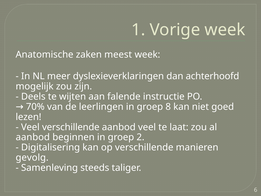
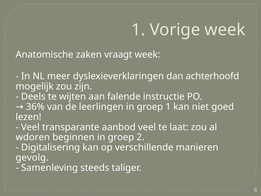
meest: meest -> vraagt (118, 55)
70%: 70% -> 36% (35, 107)
groep 8: 8 -> 1 (168, 107)
Veel verschillende: verschillende -> transparante (71, 127)
aanbod: aanbod -> wdoren (33, 137)
